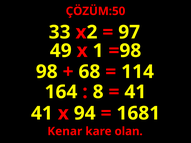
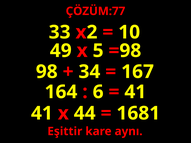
ÇÖZÜM:50: ÇÖZÜM:50 -> ÇÖZÜM:77 (95, 11)
97: 97 -> 10 (129, 32)
1: 1 -> 5 (98, 51)
68: 68 -> 34 (89, 72)
114: 114 -> 167 (138, 72)
8: 8 -> 6 (98, 92)
94: 94 -> 44 (85, 113)
Kenar: Kenar -> Eşittir (65, 132)
olan: olan -> aynı (129, 132)
